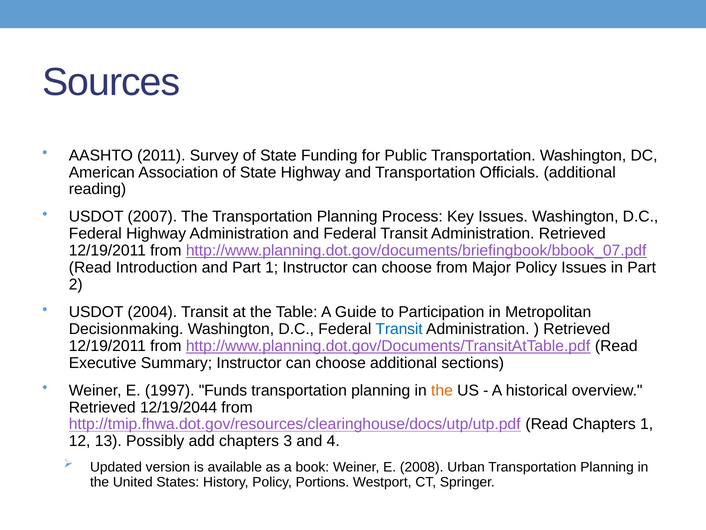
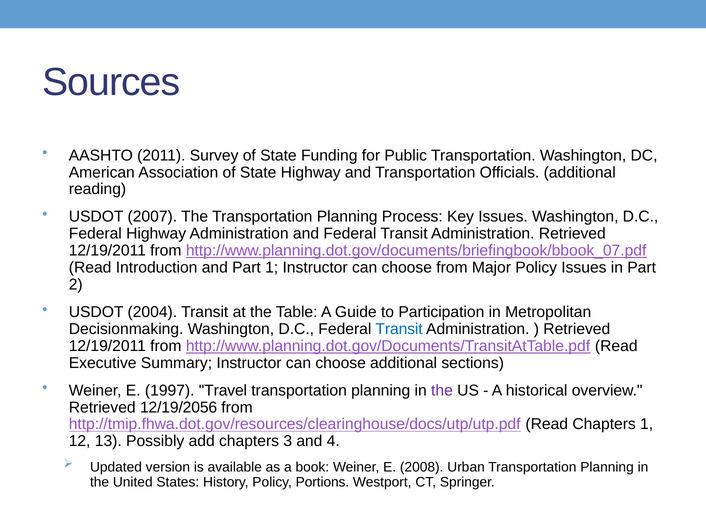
Funds: Funds -> Travel (223, 390)
the colour: orange -> purple (442, 390)
12/19/2044: 12/19/2044 -> 12/19/2056 (179, 407)
